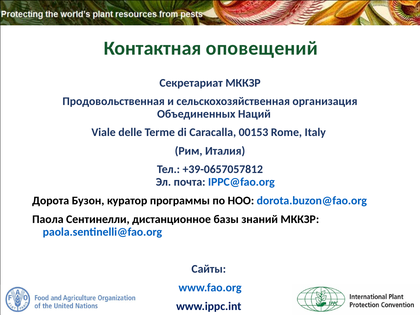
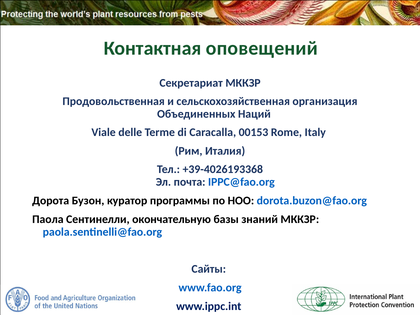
+39-0657057812: +39-0657057812 -> +39-4026193368 (223, 169)
дистанционное: дистанционное -> окончательную (172, 219)
